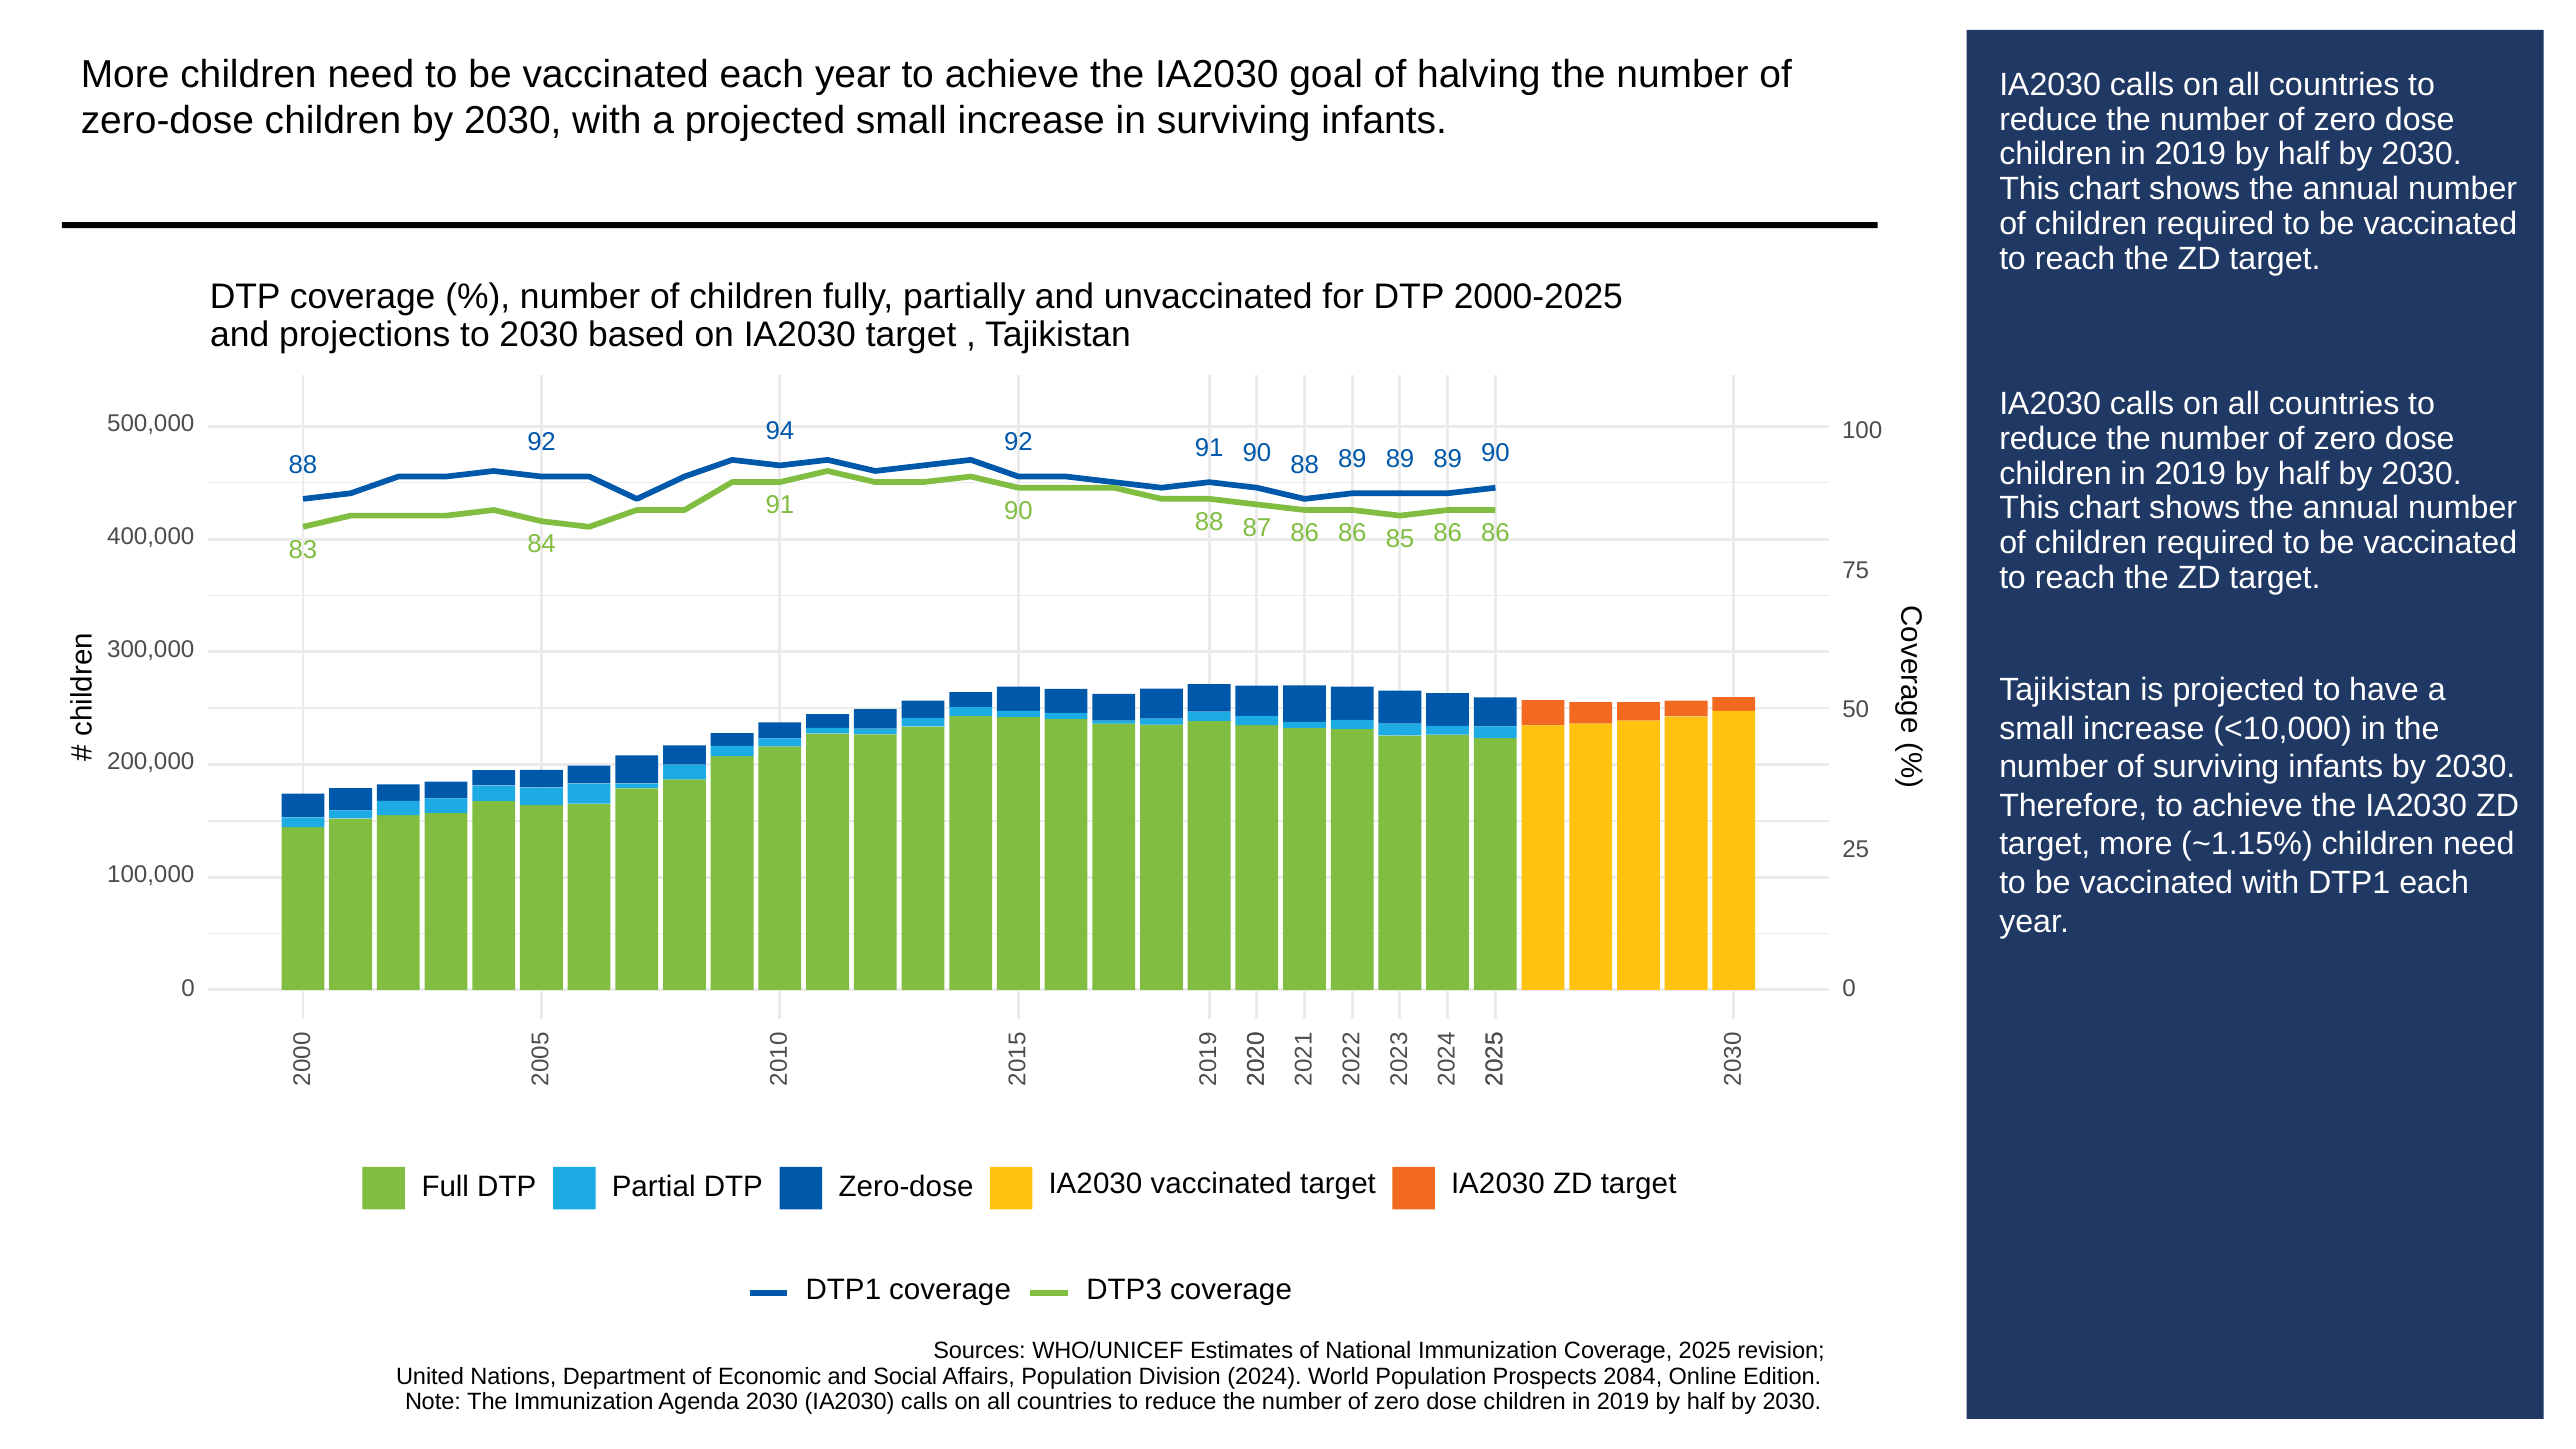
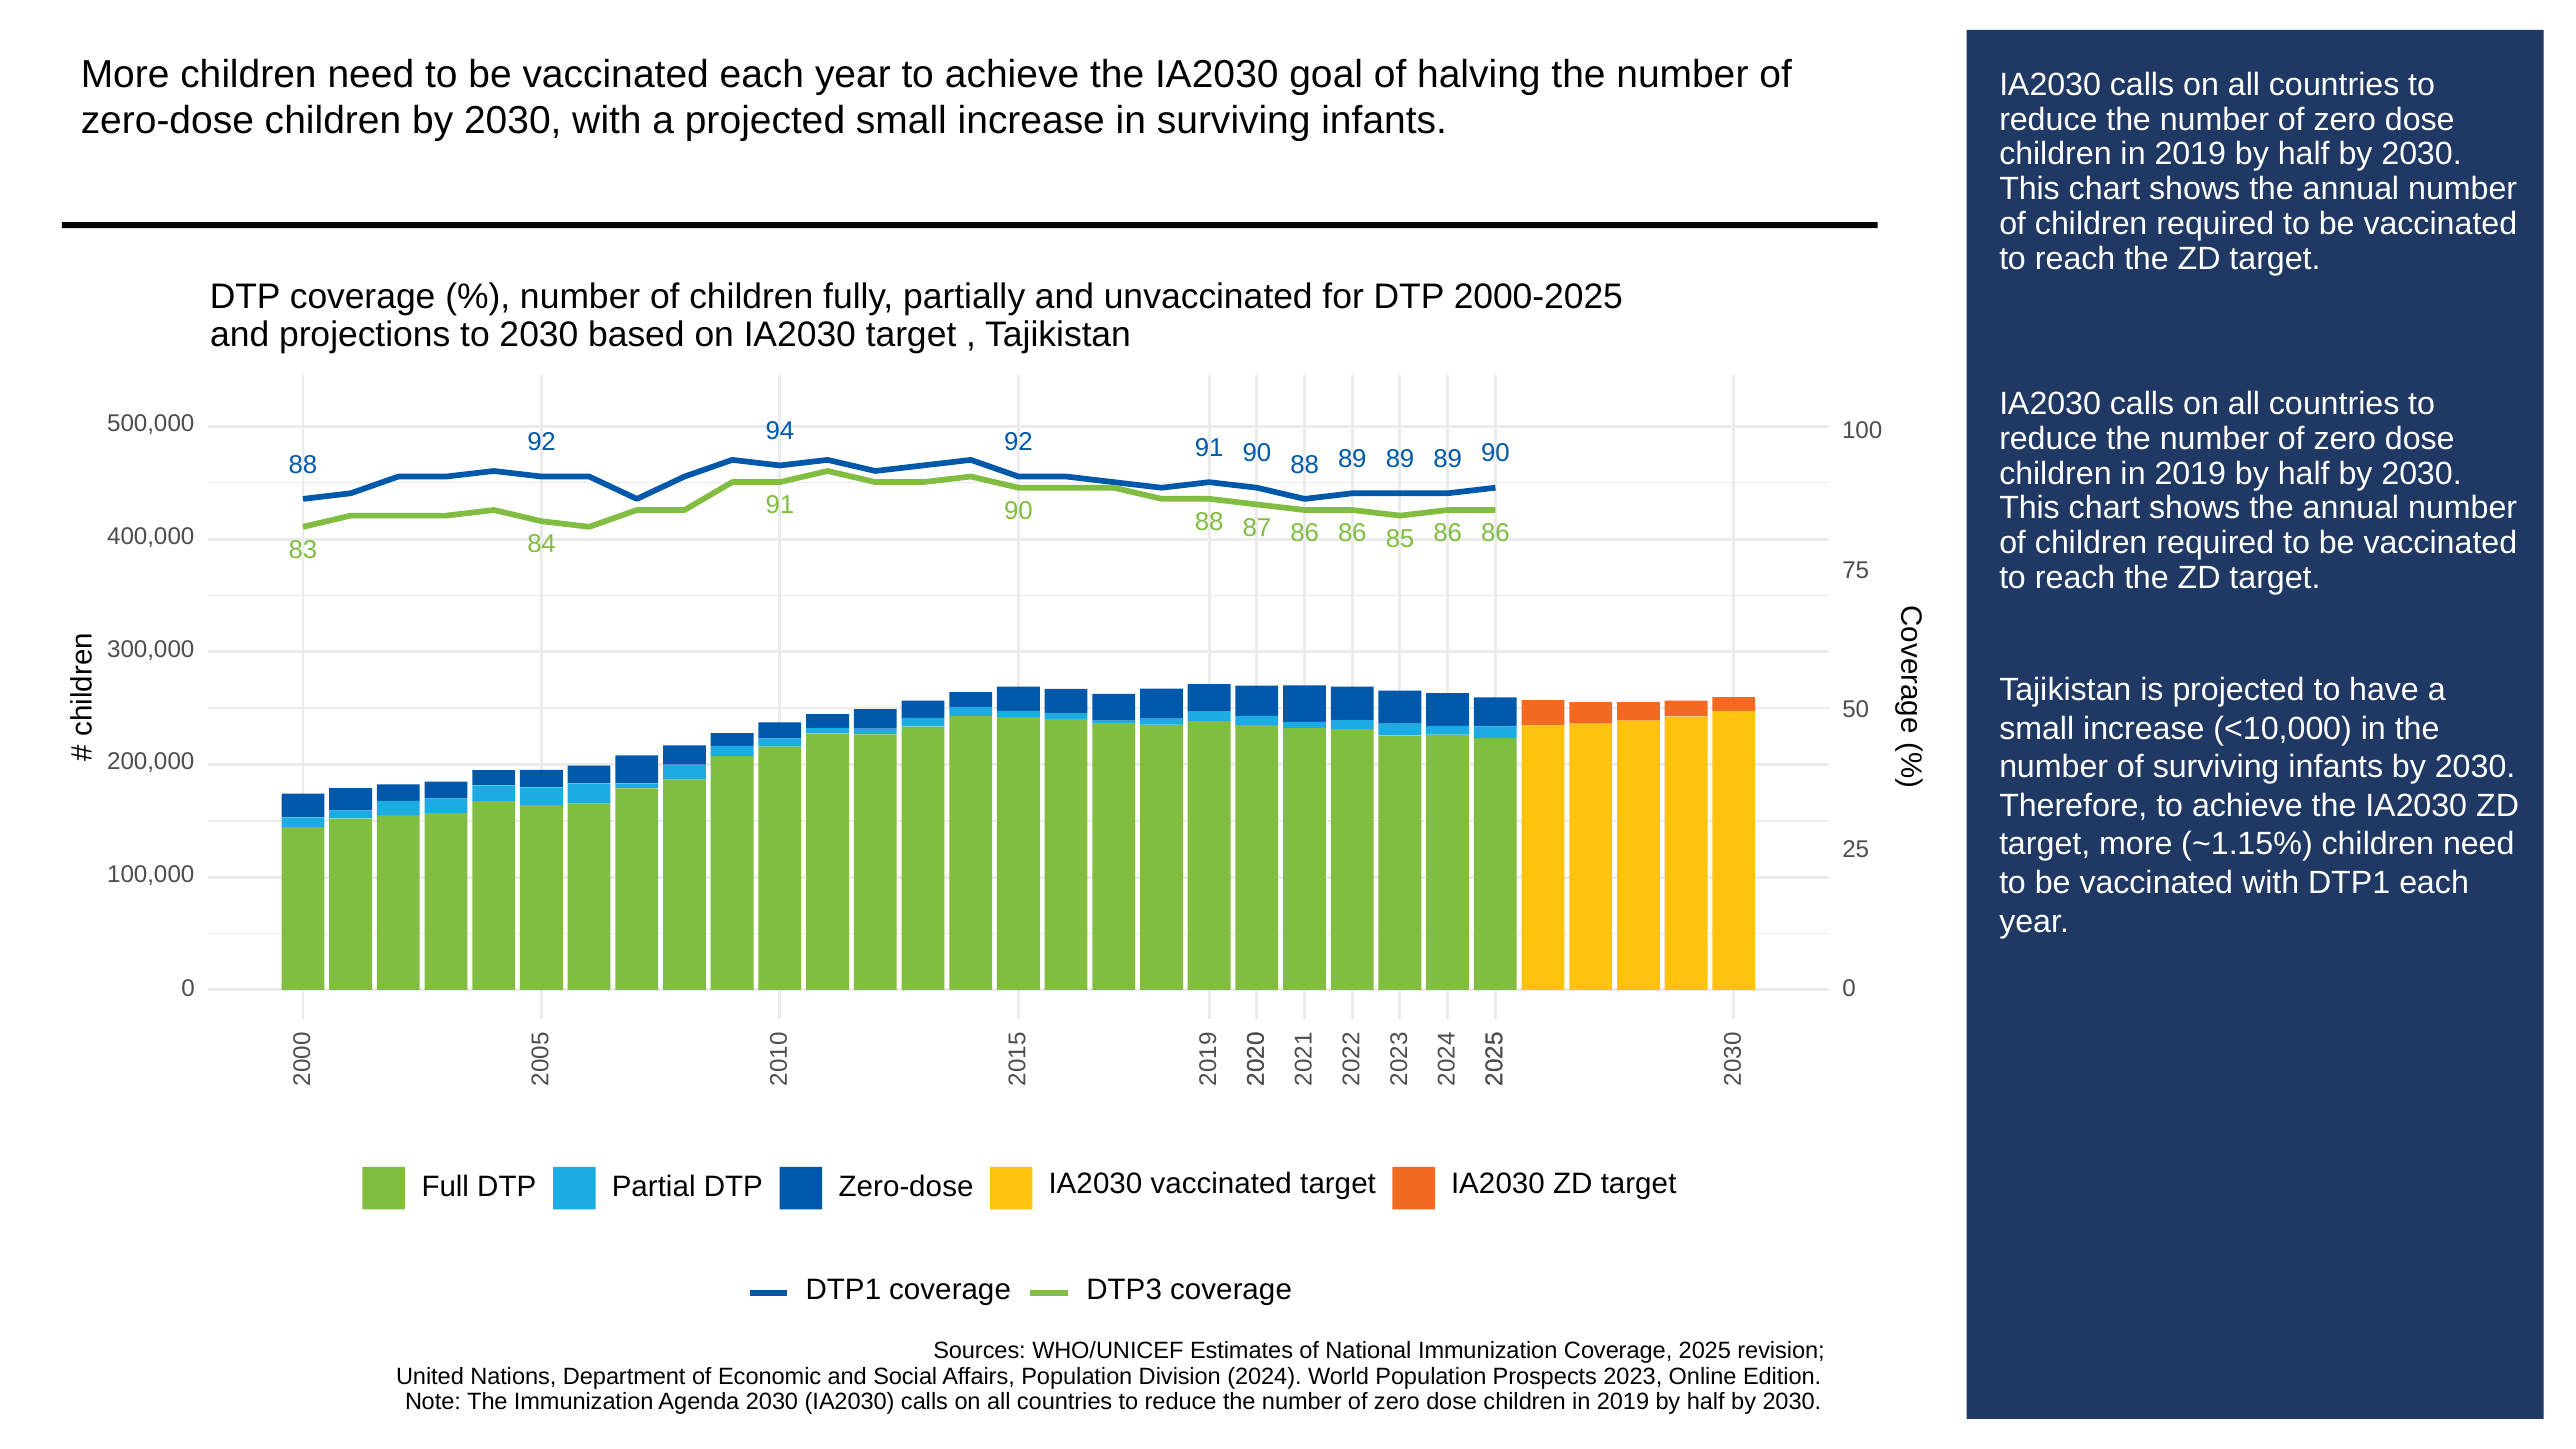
2084: 2084 -> 2023 (1633, 1376)
